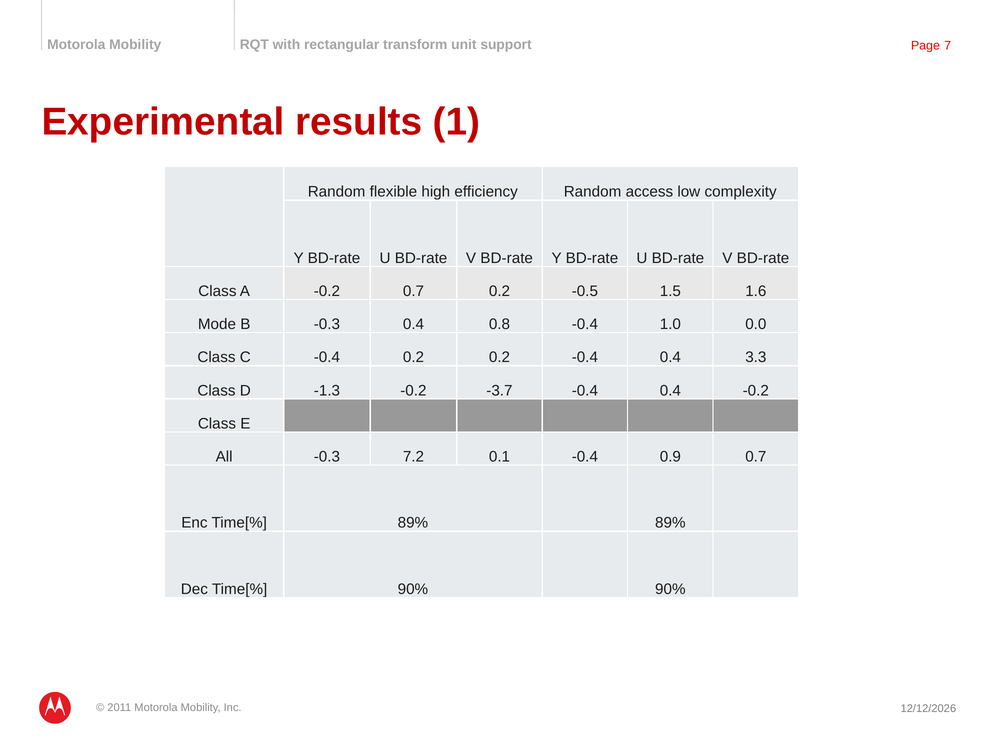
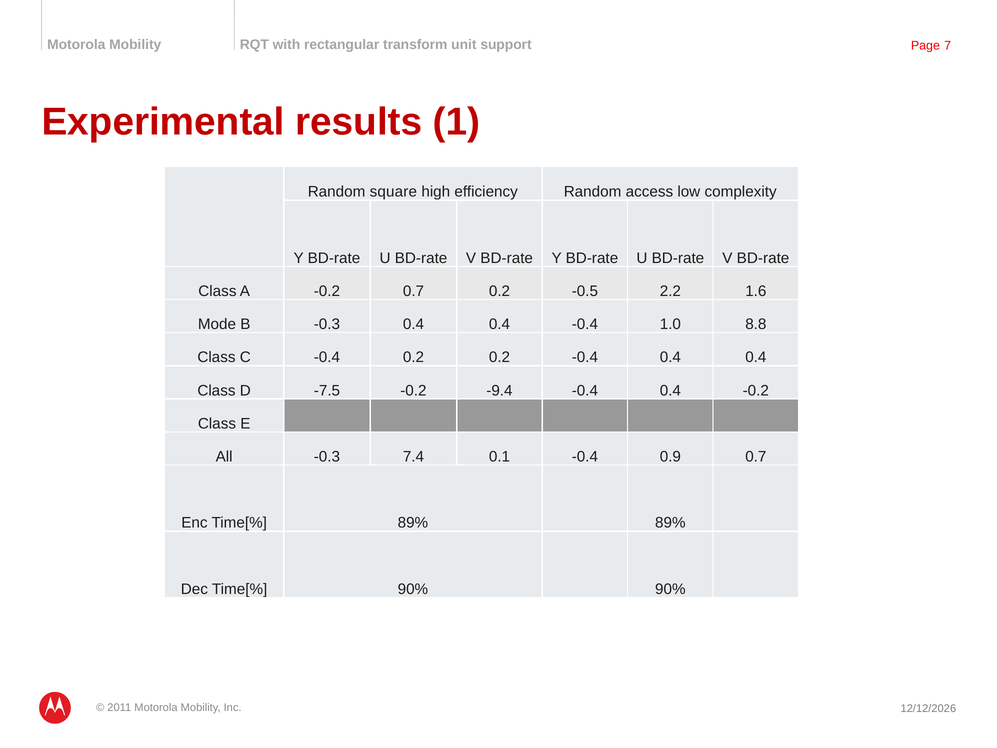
flexible: flexible -> square (393, 192)
1.5: 1.5 -> 2.2 (670, 291)
-0.3 0.4 0.8: 0.8 -> 0.4 (499, 324)
0.0: 0.0 -> 8.8 (756, 324)
-0.4 0.4 3.3: 3.3 -> 0.4 (756, 357)
-1.3: -1.3 -> -7.5 (327, 390)
-3.7: -3.7 -> -9.4 (499, 390)
7.2: 7.2 -> 7.4 (413, 457)
